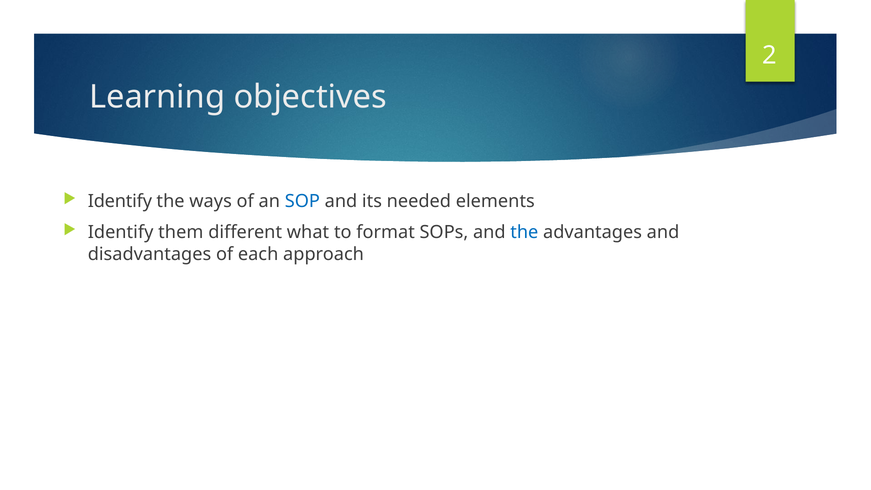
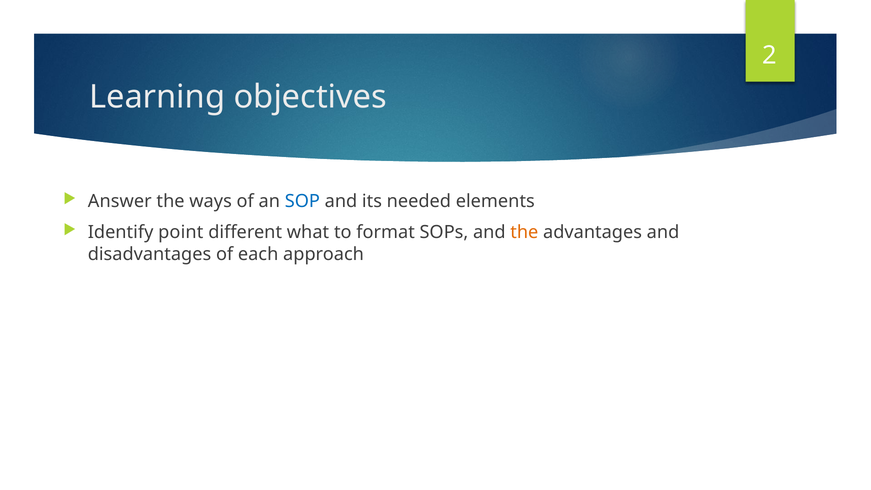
Identify: Identify -> Answer (120, 201)
them: them -> point (181, 232)
the colour: blue -> orange (524, 232)
